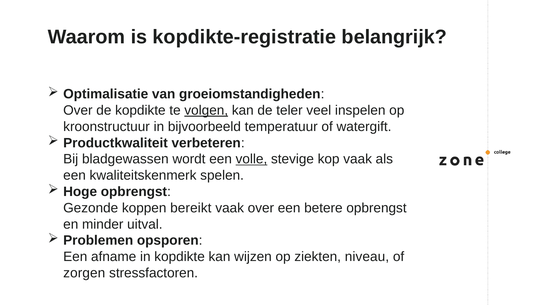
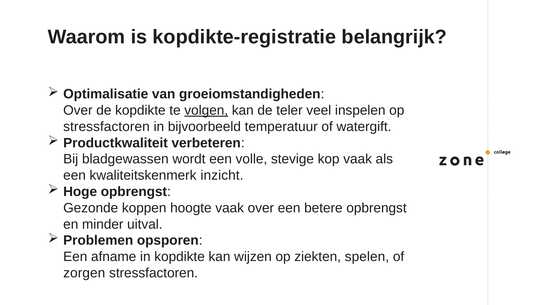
kroonstructuur: kroonstructuur -> stressfactoren (106, 127)
volle underline: present -> none (251, 159)
spelen: spelen -> inzicht (222, 175)
bereikt: bereikt -> hoogte (191, 208)
niveau: niveau -> spelen (367, 257)
